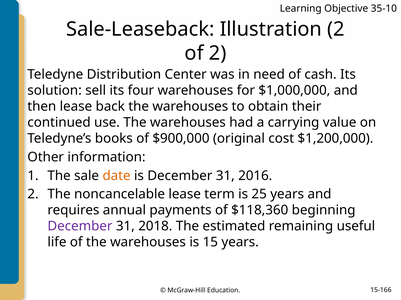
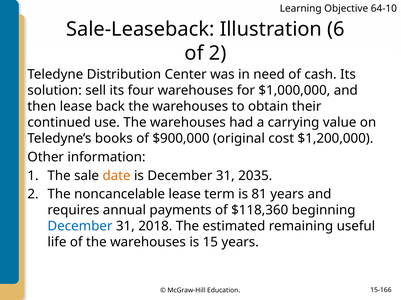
35-10: 35-10 -> 64-10 (384, 9)
Illustration 2: 2 -> 6 (336, 29)
2016: 2016 -> 2035 (255, 176)
25: 25 -> 81 (259, 195)
December colour: purple -> blue (80, 227)
